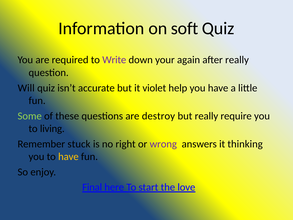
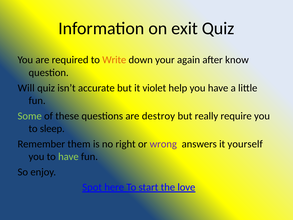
soft: soft -> exit (185, 28)
Write colour: purple -> orange (114, 60)
after really: really -> know (237, 60)
living: living -> sleep (52, 128)
stuck: stuck -> them (79, 144)
thinking: thinking -> yourself (245, 144)
have colour: yellow -> light green (68, 156)
Final: Final -> Spot (92, 187)
